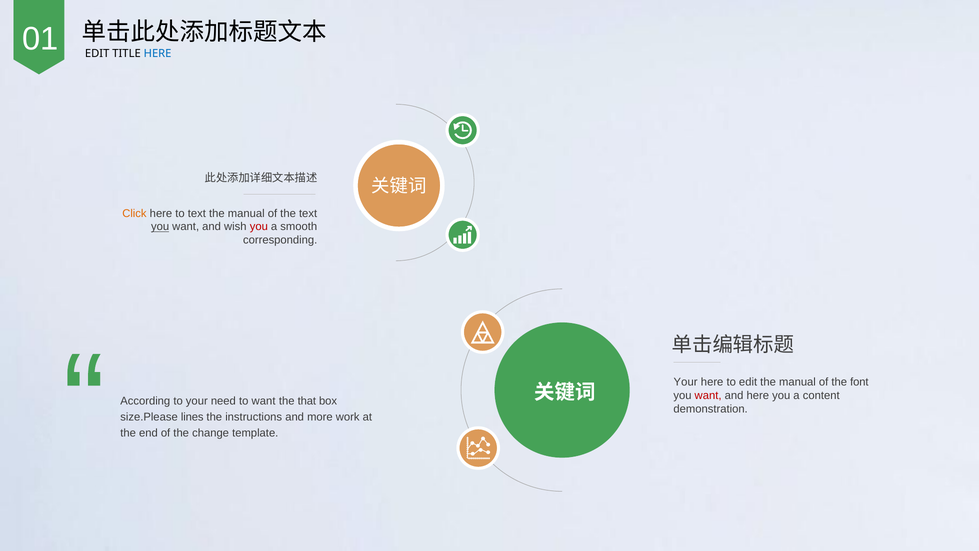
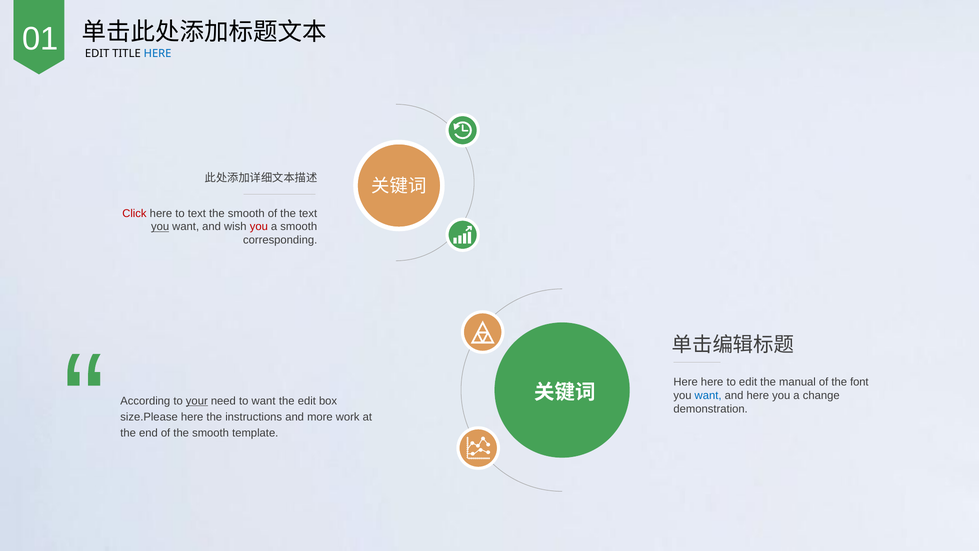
Click colour: orange -> red (134, 213)
manual: manual -> smooth (246, 213)
Your: Your -> Here (686, 382)
want colour: red -> blue (708, 396)
content: content -> change (821, 396)
your underline: none -> present (197, 401)
the that: that -> edit (307, 401)
size.Please lines: lines -> here (192, 417)
of the change: change -> smooth (211, 433)
